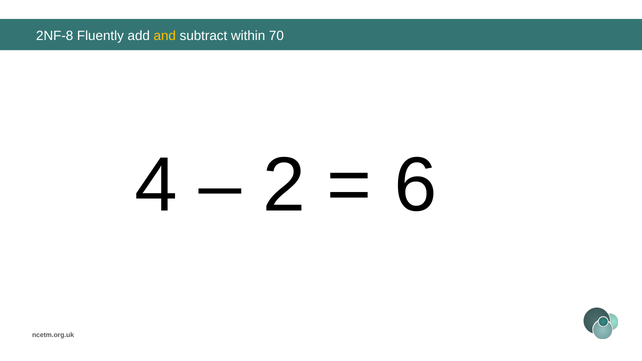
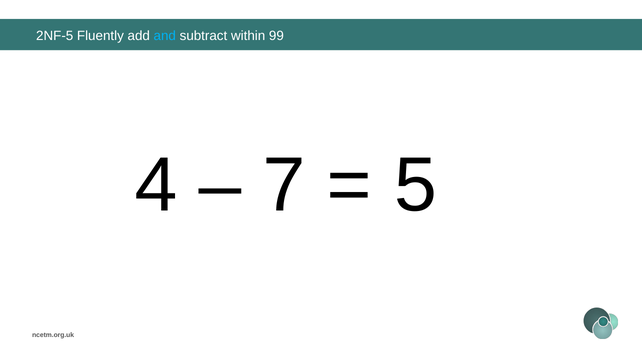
2NF-8: 2NF-8 -> 2NF-5 (55, 36)
and colour: yellow -> light blue (165, 36)
70: 70 -> 99 (276, 36)
2: 2 -> 7 (284, 185)
6: 6 -> 5 (416, 185)
